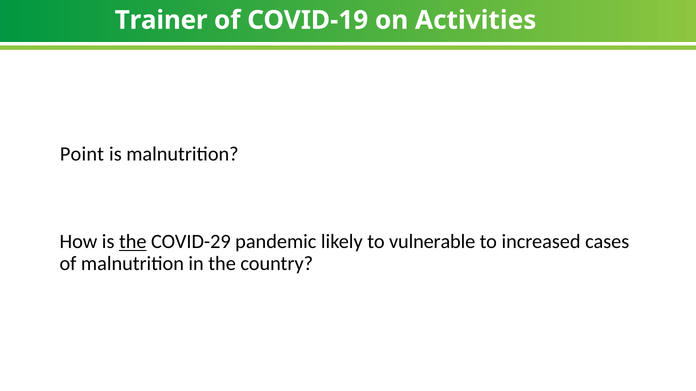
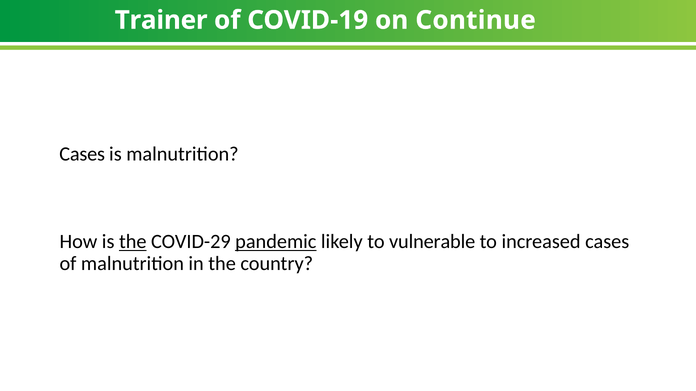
Activities: Activities -> Continue (476, 20)
Point: Point -> Cases (82, 154)
pandemic underline: none -> present (276, 242)
